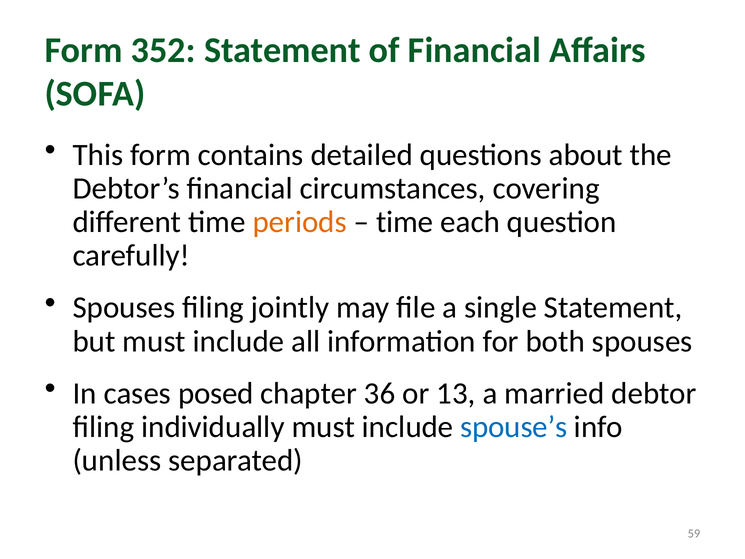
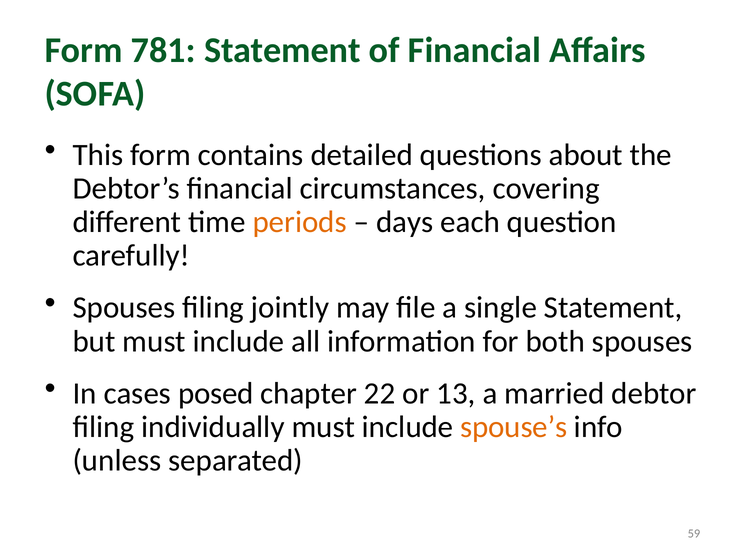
352: 352 -> 781 (163, 50)
time: time -> days (405, 222)
36: 36 -> 22 (380, 393)
spouse’s colour: blue -> orange (514, 427)
